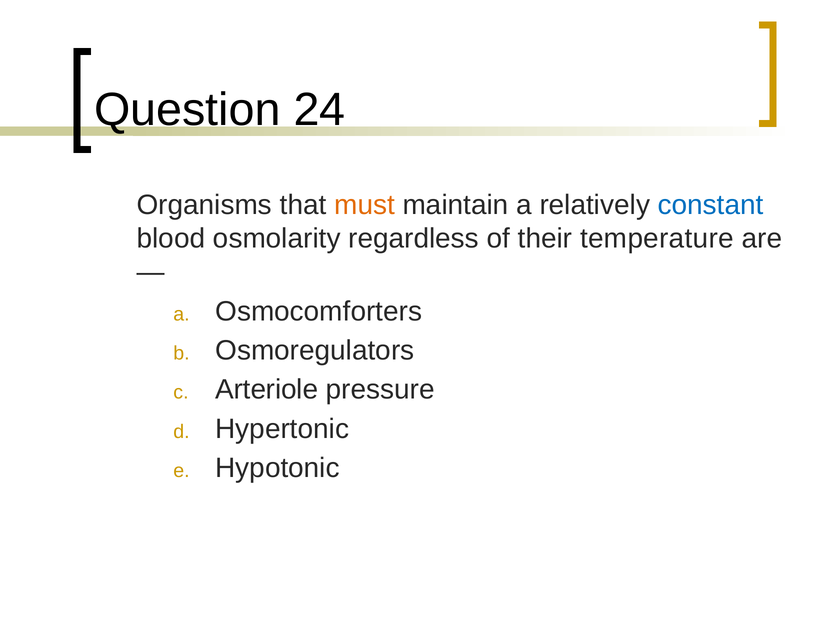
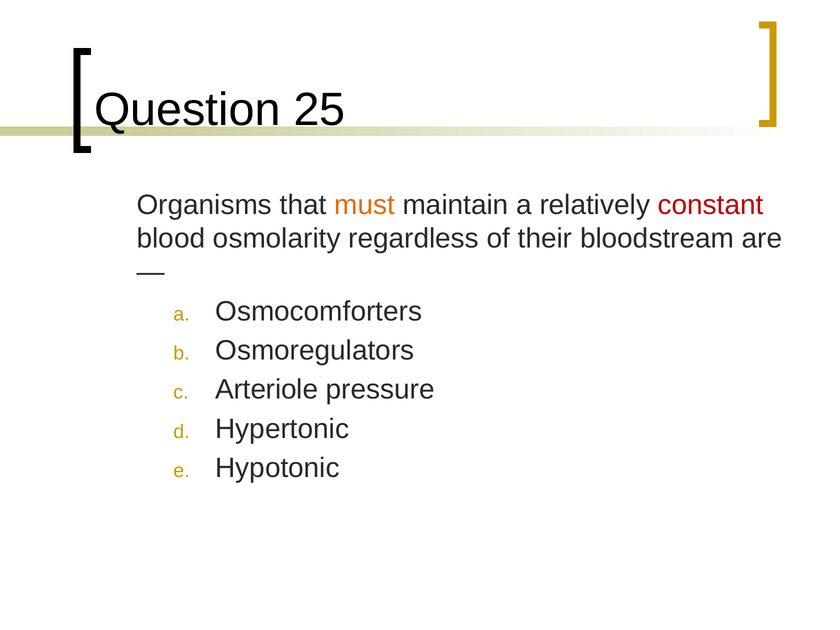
24: 24 -> 25 (319, 110)
constant colour: blue -> red (711, 205)
temperature: temperature -> bloodstream (657, 239)
